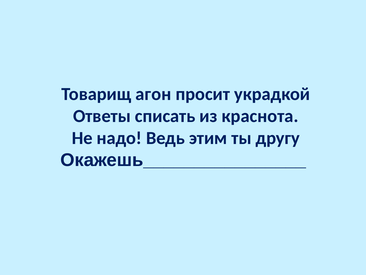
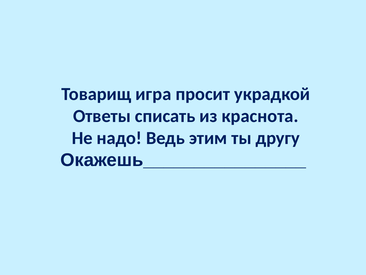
агон: агон -> игра (153, 94)
